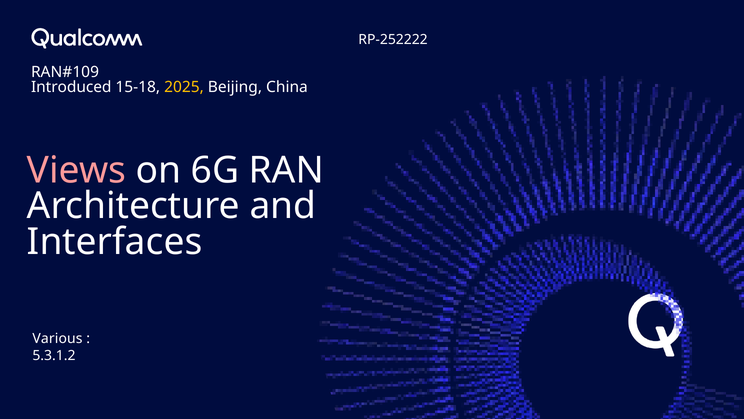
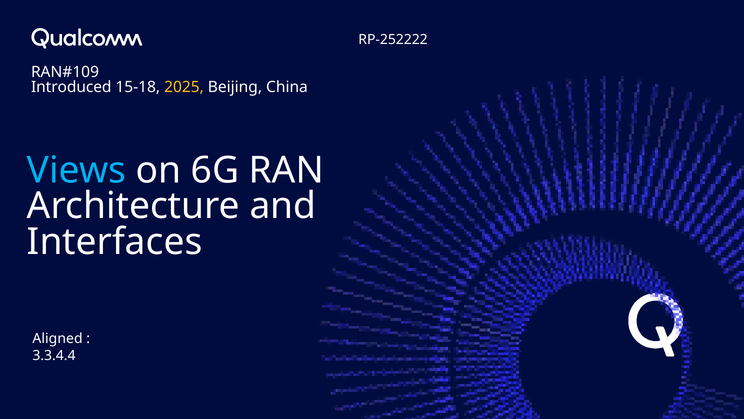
Views colour: pink -> light blue (77, 170)
Various: Various -> Aligned (58, 338)
5.3.1.2: 5.3.1.2 -> 3.3.4.4 (54, 355)
